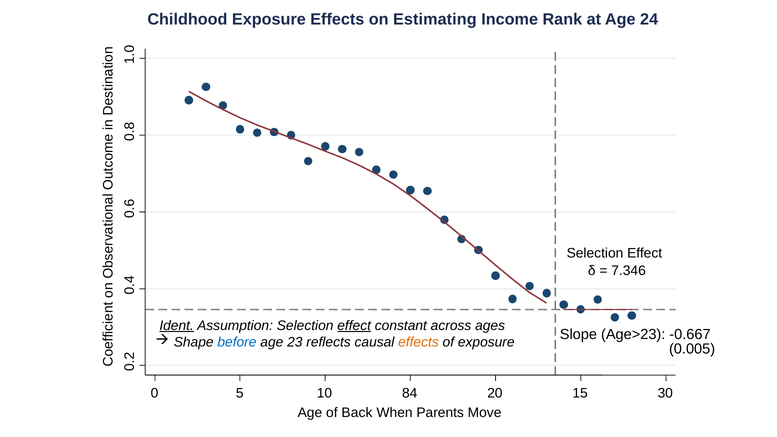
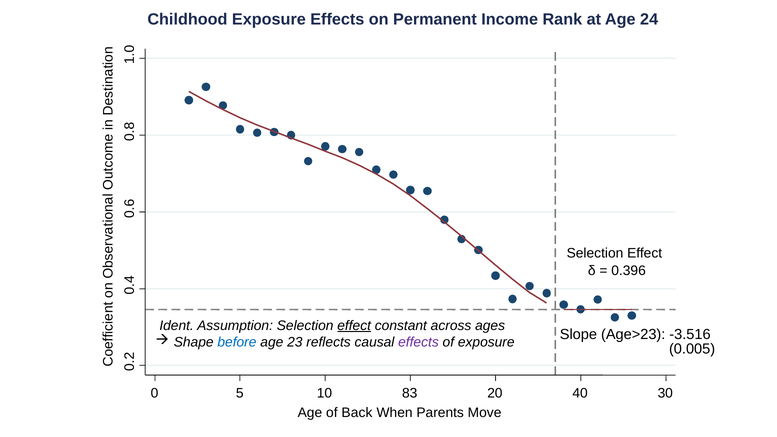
Estimating: Estimating -> Permanent (435, 19)
7.346: 7.346 -> 0.396 (629, 271)
Ident underline: present -> none (177, 326)
-0.667: -0.667 -> -3.516 (690, 334)
effects colour: orange -> purple (418, 342)
84: 84 -> 83 (410, 393)
15: 15 -> 40 (580, 393)
